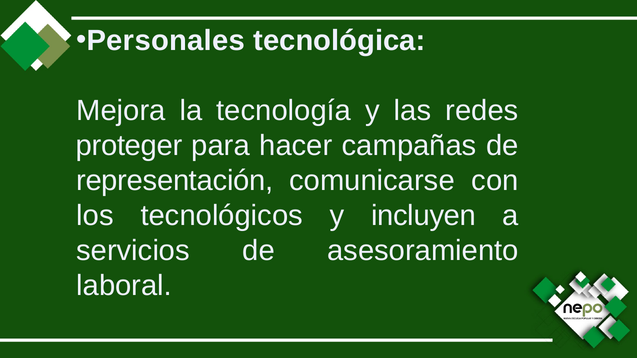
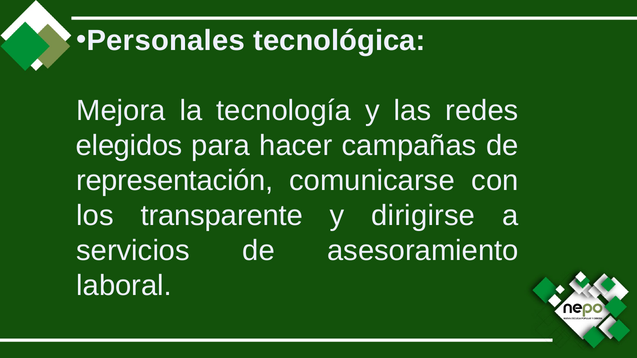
proteger: proteger -> elegidos (129, 146)
tecnológicos: tecnológicos -> transparente (222, 216)
incluyen: incluyen -> dirigirse (423, 216)
